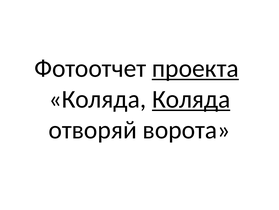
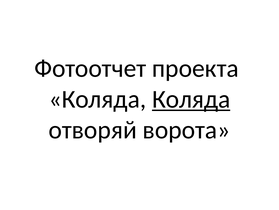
проекта underline: present -> none (195, 68)
